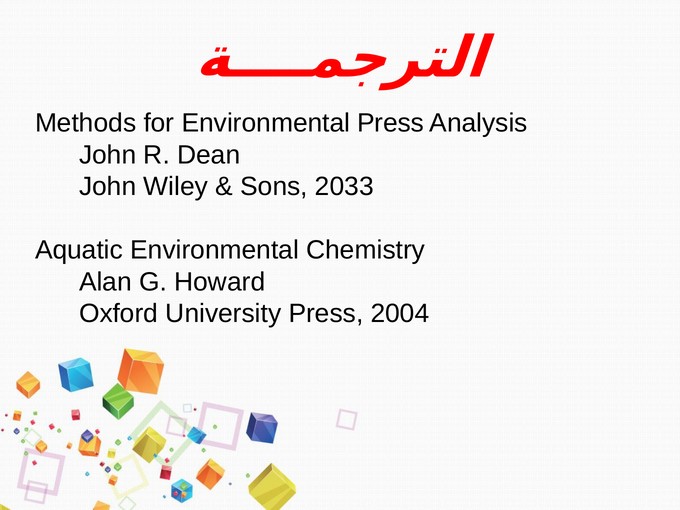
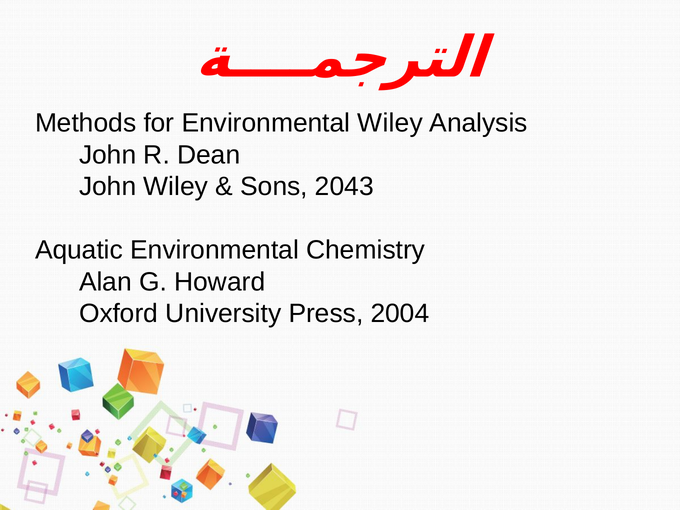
Environmental Press: Press -> Wiley (390, 123)
2033: 2033 -> 2043 (344, 187)
